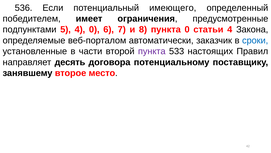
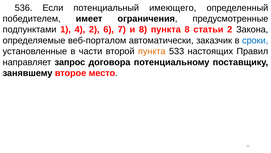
5: 5 -> 1 (66, 29)
4 0: 0 -> 2 (94, 29)
пункта 0: 0 -> 8 (187, 29)
статьи 4: 4 -> 2 (230, 29)
пункта colour: purple -> orange (152, 51)
десять: десять -> запрос (70, 62)
